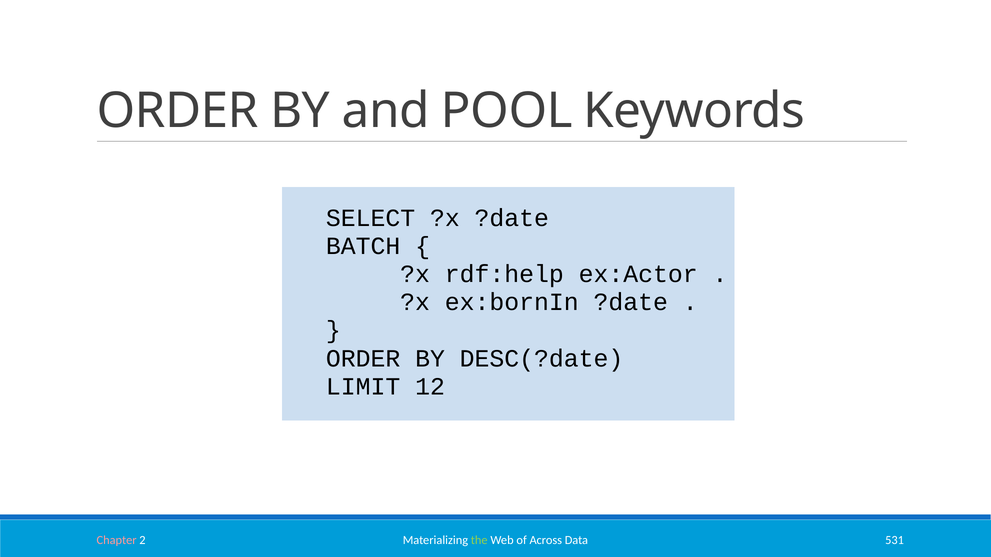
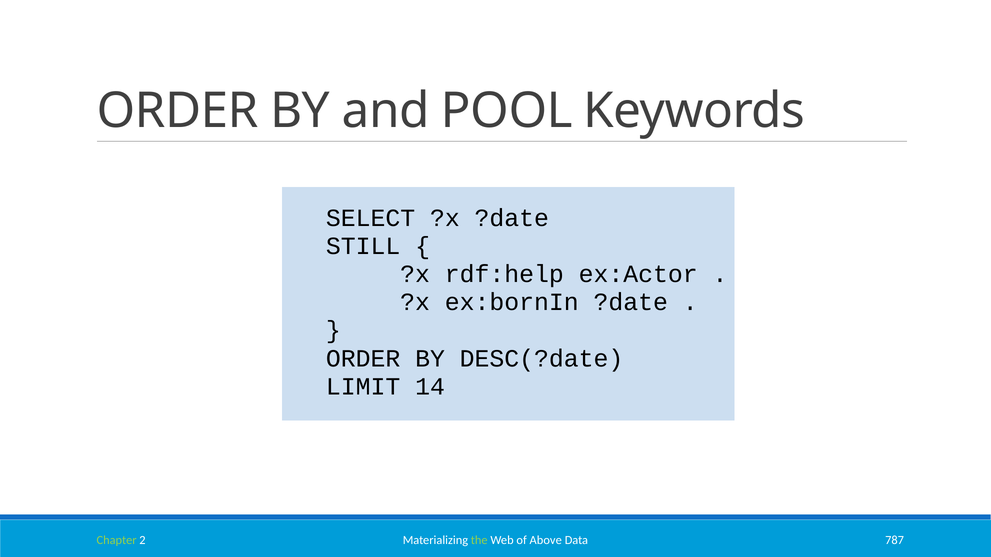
BATCH: BATCH -> STILL (363, 246)
12: 12 -> 14 (430, 387)
Across: Across -> Above (546, 541)
531: 531 -> 787 (895, 541)
Chapter colour: pink -> light green (117, 541)
